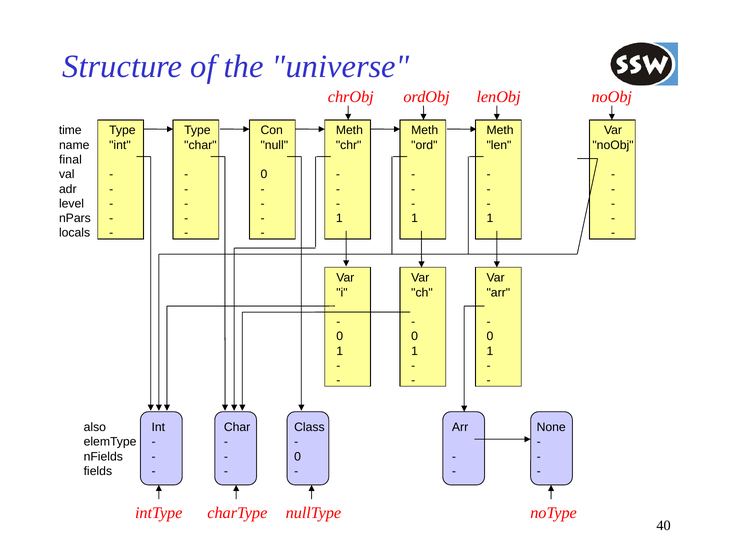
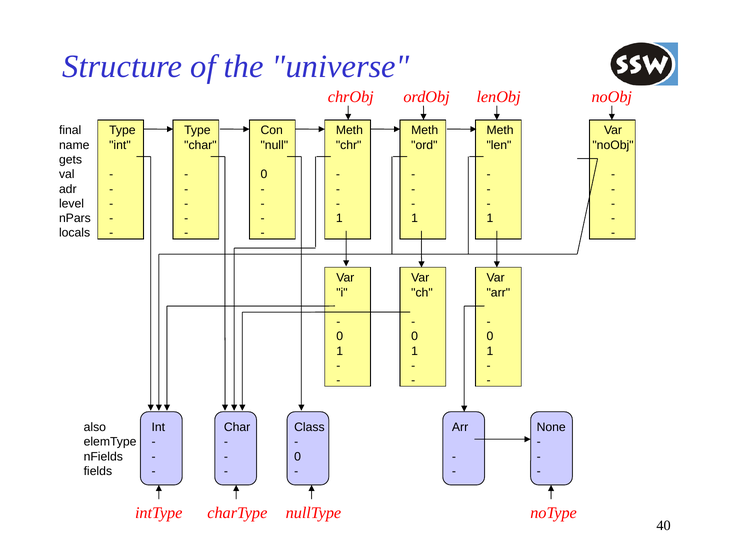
time: time -> final (70, 131)
final: final -> gets (71, 160)
